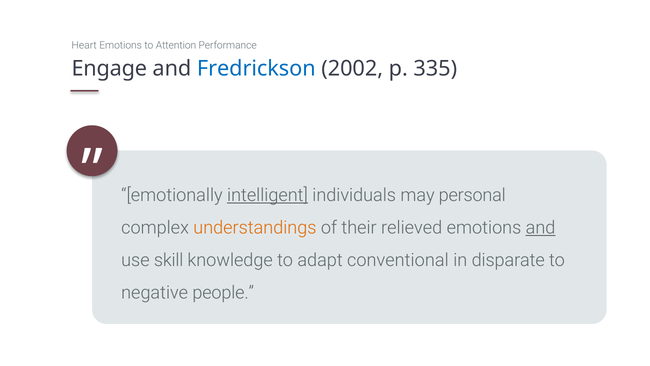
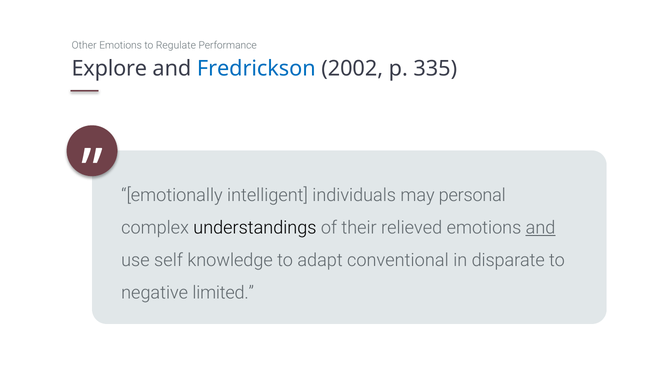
Heart: Heart -> Other (84, 45)
Attention: Attention -> Regulate (176, 45)
Engage: Engage -> Explore (109, 69)
intelligent underline: present -> none (267, 195)
understandings colour: orange -> black (255, 227)
skill: skill -> self (168, 260)
people: people -> limited (223, 292)
